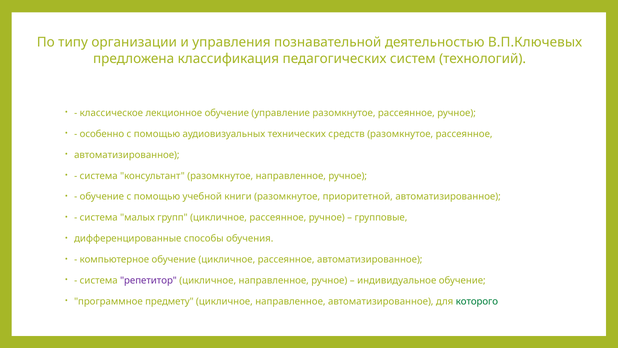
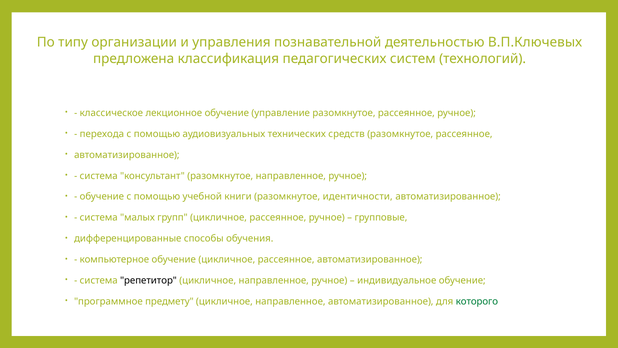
особенно: особенно -> перехода (102, 134)
приоритетной: приоритетной -> идентичности (358, 197)
репетитор colour: purple -> black (149, 280)
